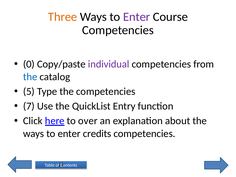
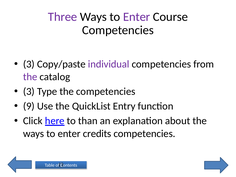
Three colour: orange -> purple (63, 17)
0: 0 -> 3 (29, 64)
the colour: blue -> purple (30, 77)
5: 5 -> 3 (29, 91)
7: 7 -> 9 (29, 106)
over: over -> than (88, 121)
